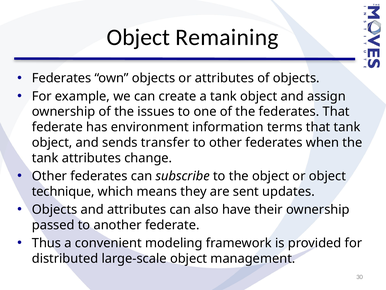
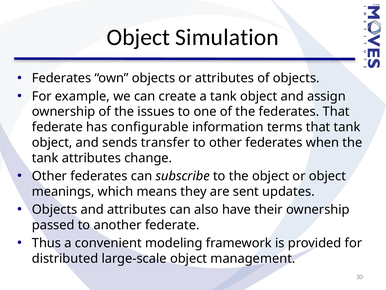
Remaining: Remaining -> Simulation (227, 37)
environment: environment -> configurable (150, 127)
technique: technique -> meanings (63, 191)
